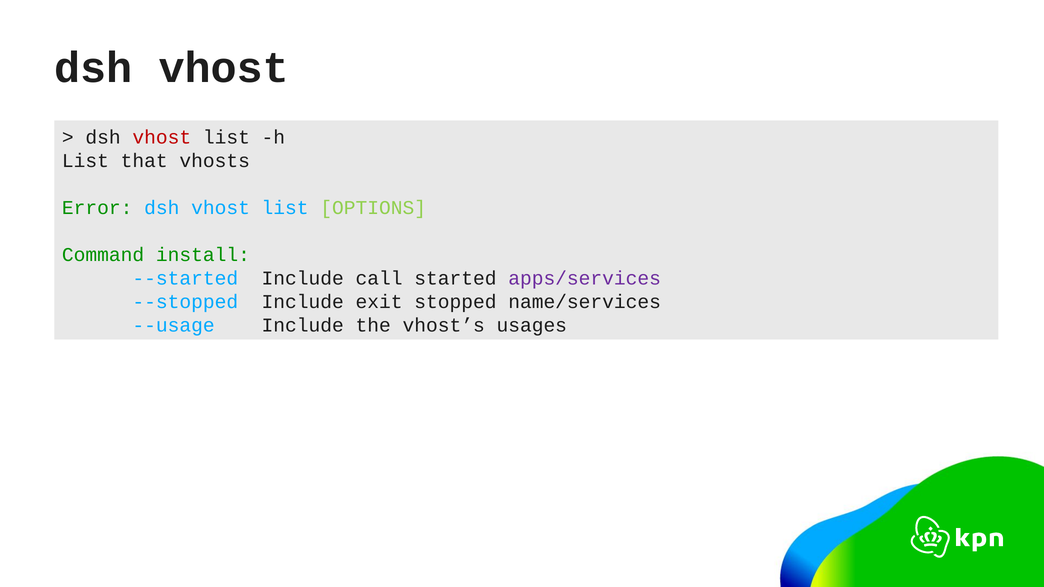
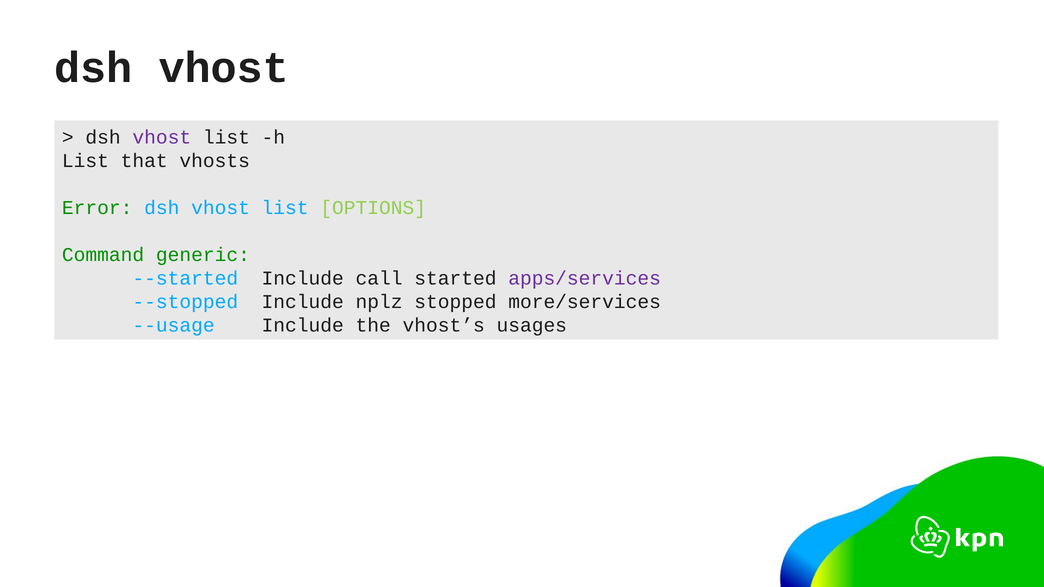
vhost colour: red -> purple (162, 137)
install: install -> generic (203, 255)
exit: exit -> nplz (379, 302)
name/services: name/services -> more/services (585, 302)
